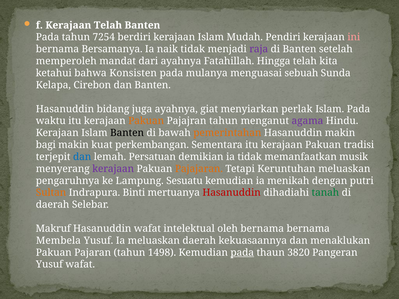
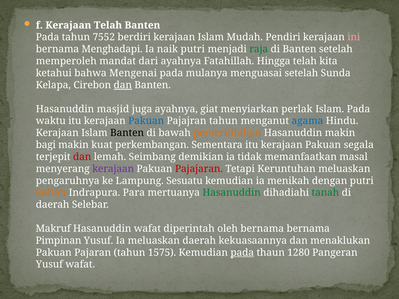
7254: 7254 -> 7552 (104, 37)
Bersamanya: Bersamanya -> Menghadapi (112, 49)
naik tidak: tidak -> putri (193, 49)
raja colour: purple -> green (259, 49)
Konsisten: Konsisten -> Mengenai (133, 73)
menguasai sebuah: sebuah -> setelah (301, 73)
dan underline: none -> present (123, 85)
bidang: bidang -> masjid (113, 109)
Pakuan colour: orange -> blue (146, 121)
agama colour: purple -> blue (307, 121)
tradisi: tradisi -> segala (359, 145)
dan colour: blue -> red (82, 157)
Persatuan: Persatuan -> Seimbang (152, 157)
musik: musik -> masal (354, 157)
Pajajaran colour: orange -> red (199, 169)
Binti: Binti -> Para (134, 193)
Hasanuddin colour: red -> green (232, 193)
intelektual: intelektual -> diperintah (189, 229)
Membela: Membela -> Pimpinan (59, 241)
1498: 1498 -> 1575 (162, 253)
3820: 3820 -> 1280 (299, 253)
